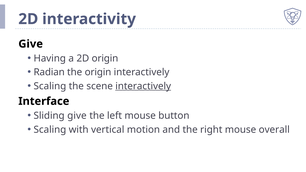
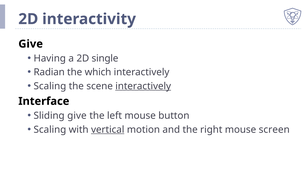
2D origin: origin -> single (105, 58)
the origin: origin -> which (98, 72)
vertical underline: none -> present (108, 130)
overall: overall -> screen (274, 130)
